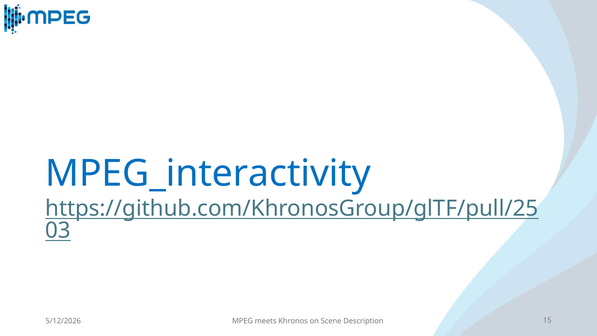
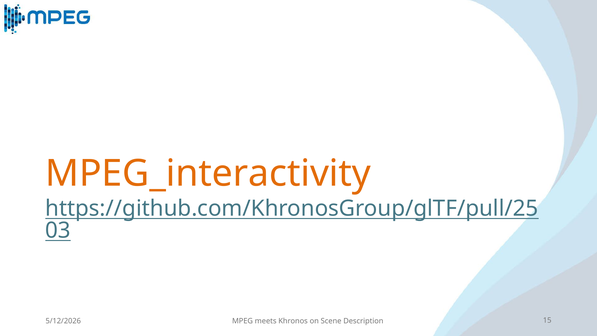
MPEG_interactivity colour: blue -> orange (208, 173)
